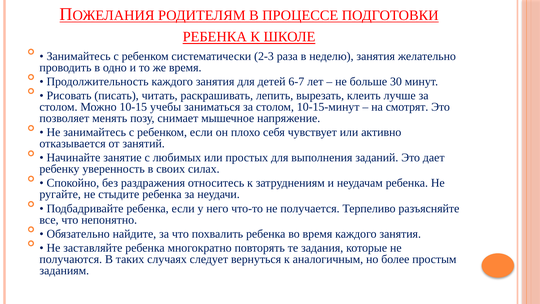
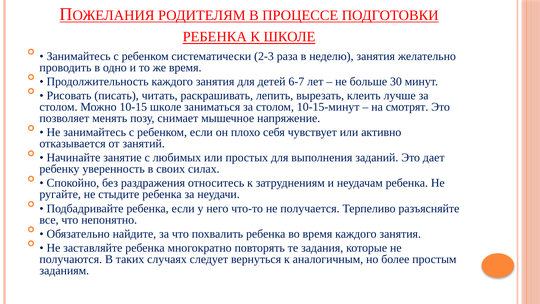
10-15 учебы: учебы -> школе (166, 107)
